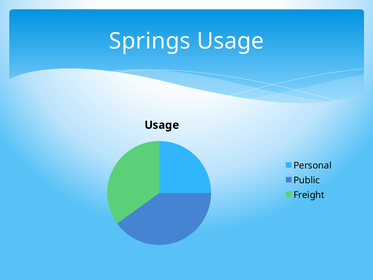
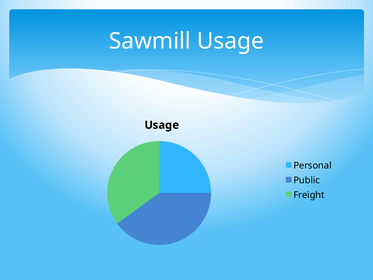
Springs: Springs -> Sawmill (150, 41)
